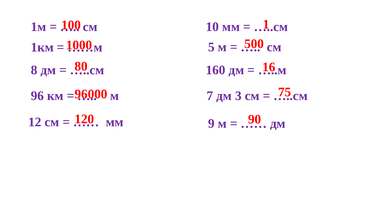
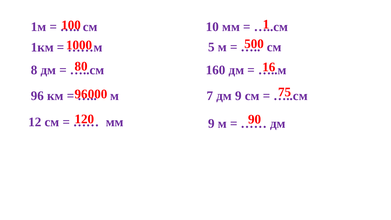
дм 3: 3 -> 9 (238, 96)
